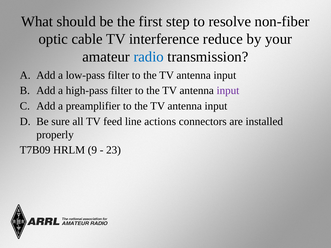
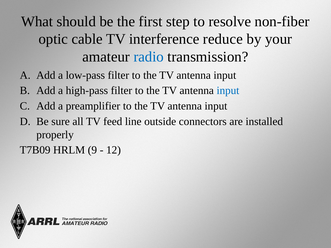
input colour: purple -> blue (228, 91)
actions: actions -> outside (160, 122)
23: 23 -> 12 (114, 150)
